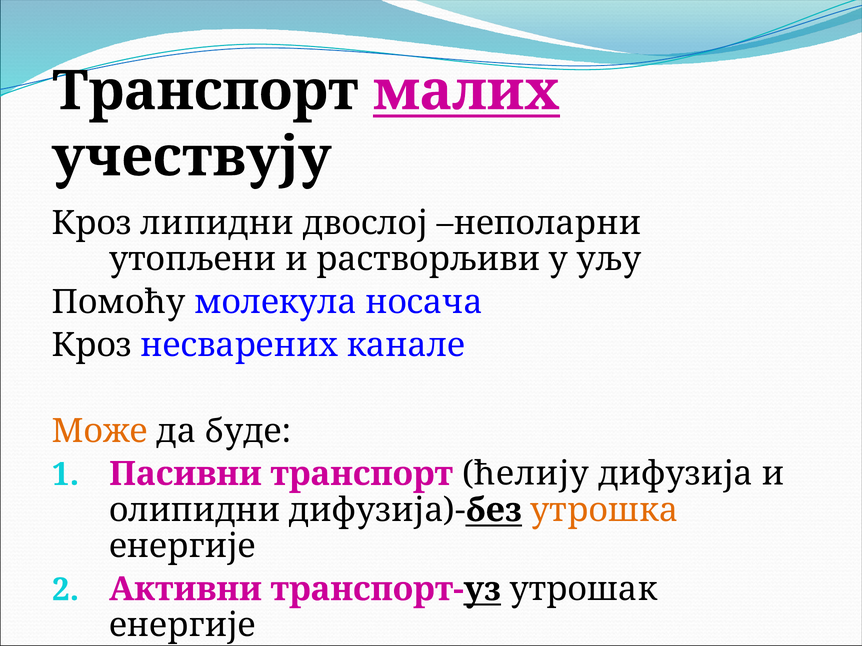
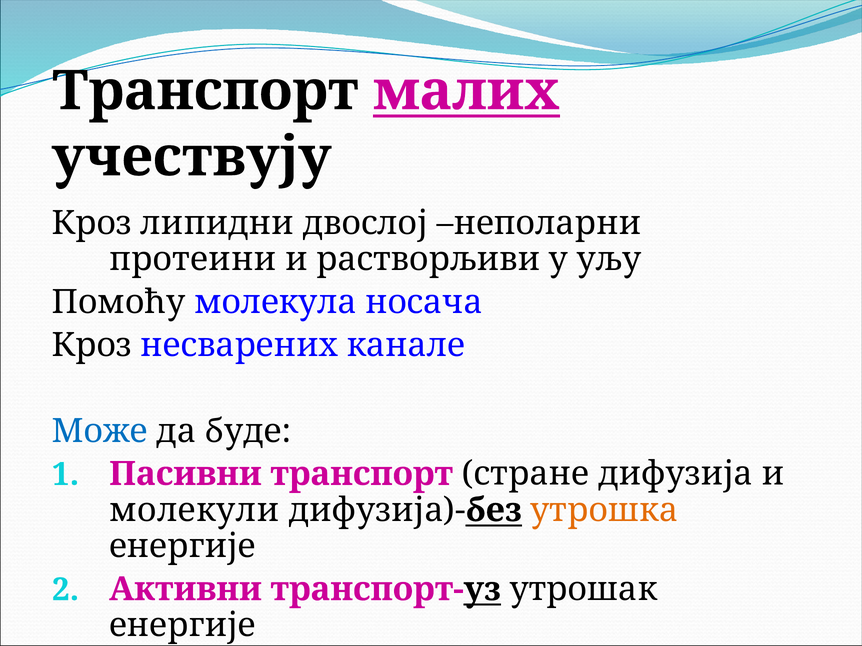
утопљени: утопљени -> протеини (193, 260)
Може colour: orange -> blue (100, 431)
ћелију: ћелију -> стране (526, 474)
олипидни: олипидни -> молекули (194, 510)
